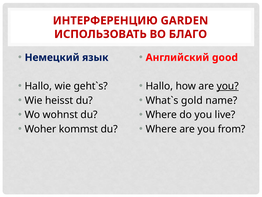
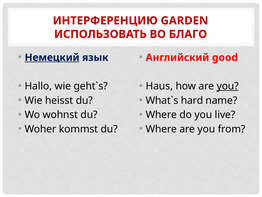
Немецкий underline: none -> present (52, 57)
Hallo: Hallo -> Haus (159, 86)
gold: gold -> hard (192, 100)
